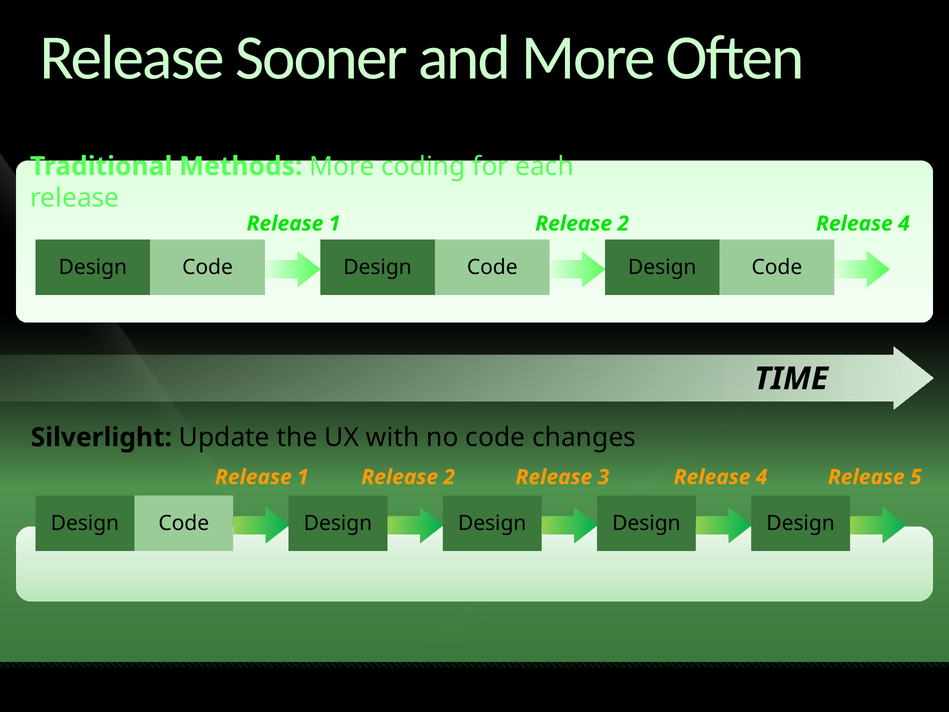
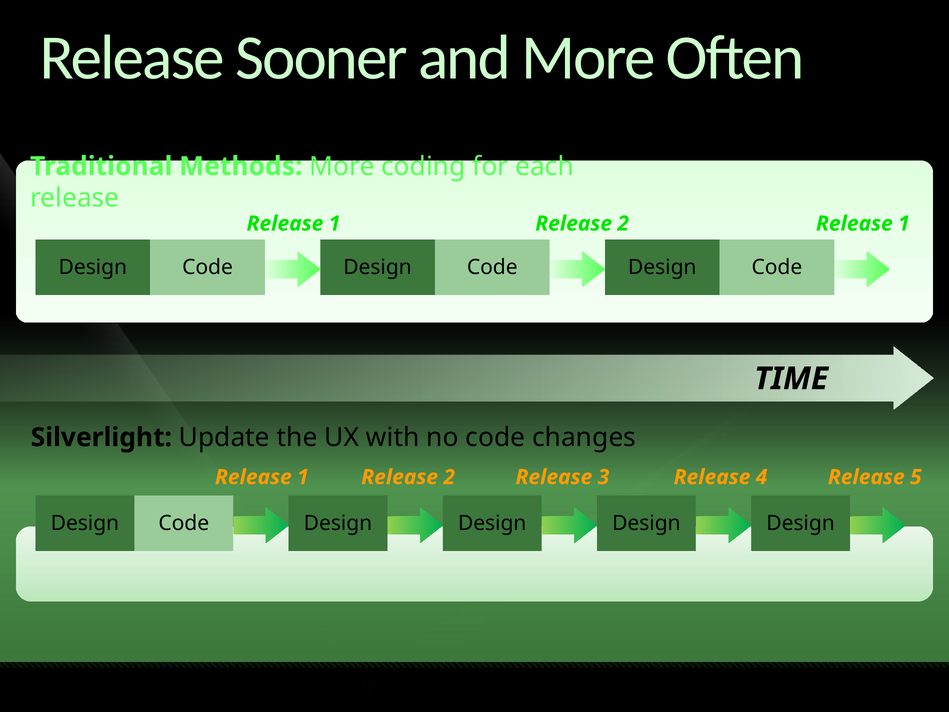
2 Release 4: 4 -> 1 (904, 224)
